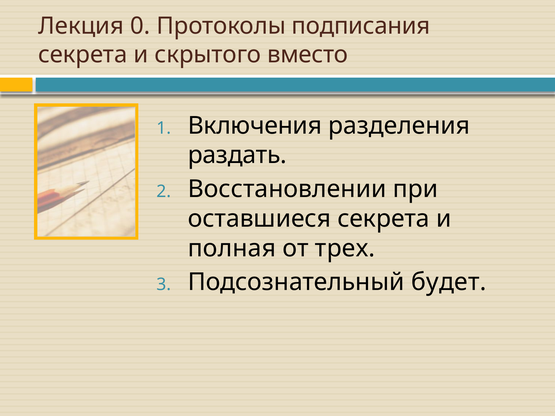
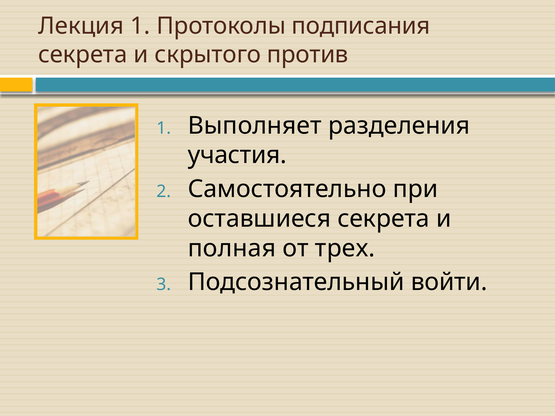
Лекция 0: 0 -> 1 (140, 26)
вместо: вместо -> против (308, 54)
Включения: Включения -> Выполняет (255, 126)
раздать: раздать -> участия (237, 155)
Восстановлении: Восстановлении -> Самостоятельно (287, 189)
будет: будет -> войти (449, 282)
